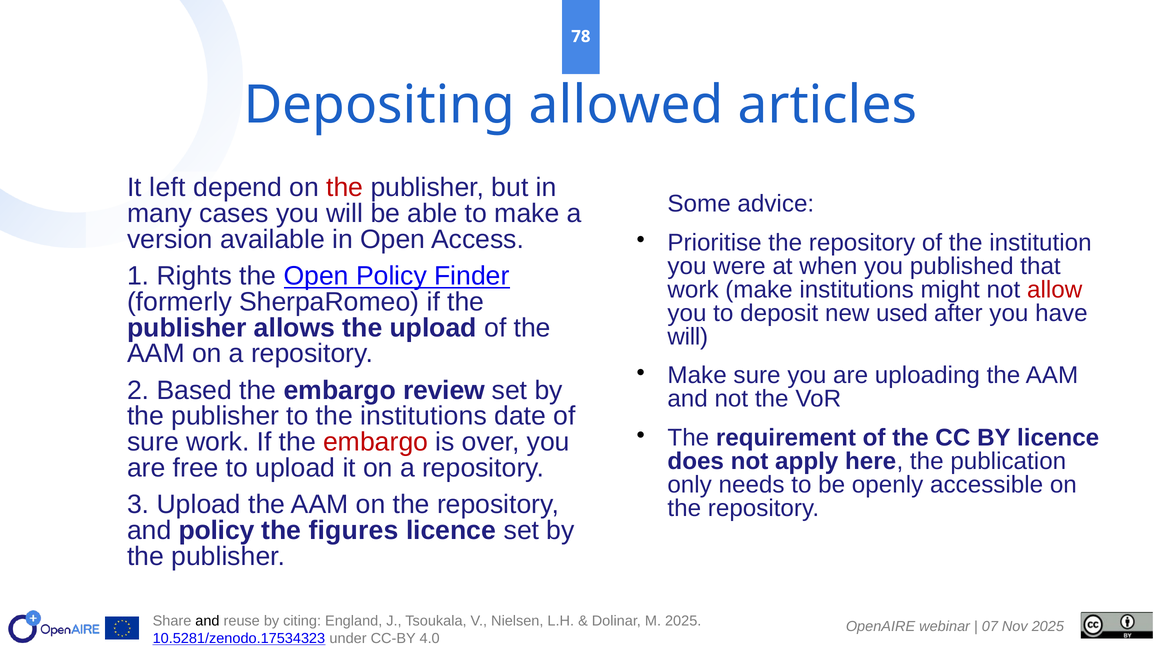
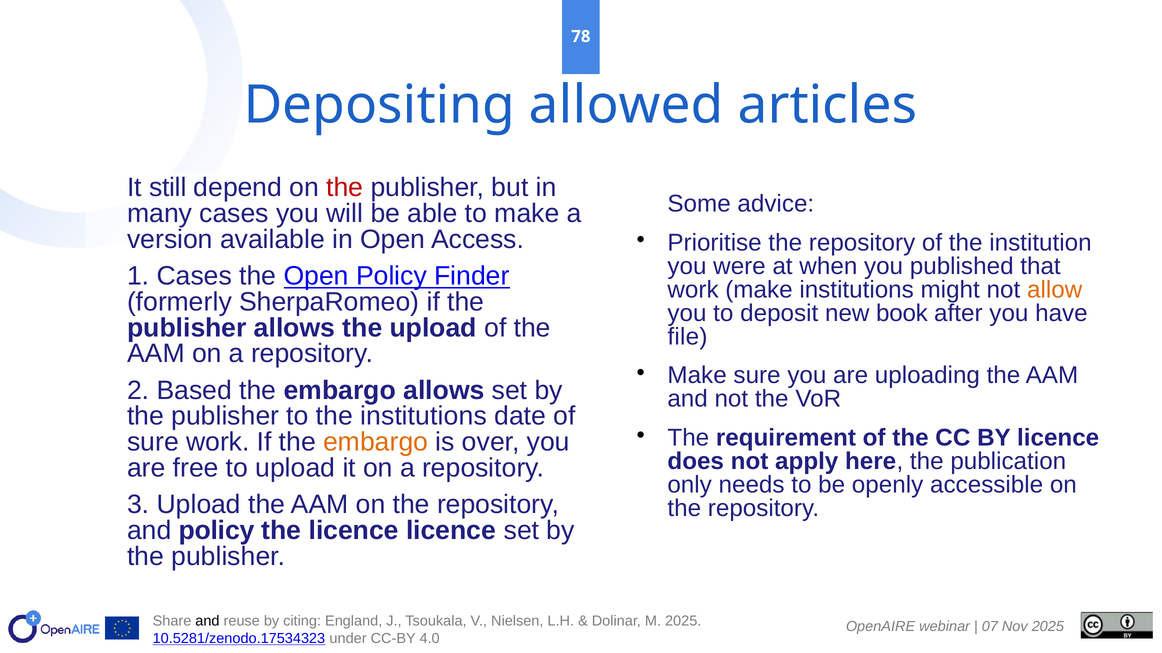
left: left -> still (168, 188)
1 Rights: Rights -> Cases (194, 276)
allow colour: red -> orange (1055, 290)
used: used -> book (902, 313)
will: will -> file (688, 337)
embargo review: review -> allows (444, 391)
embargo colour: red -> orange (376, 442)
the figures: figures -> licence (354, 531)
